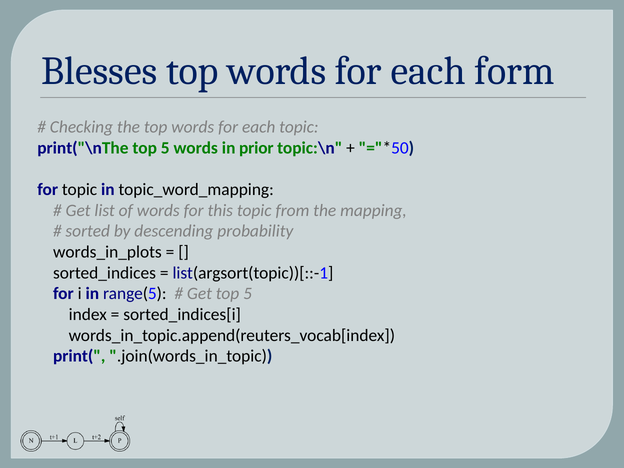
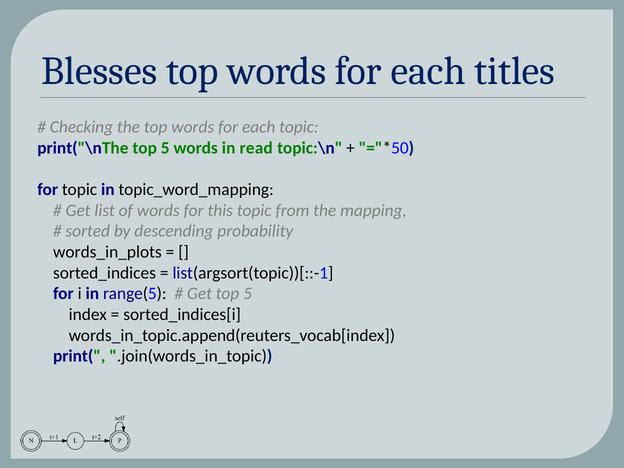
form: form -> titles (515, 71)
prior: prior -> read (256, 148)
